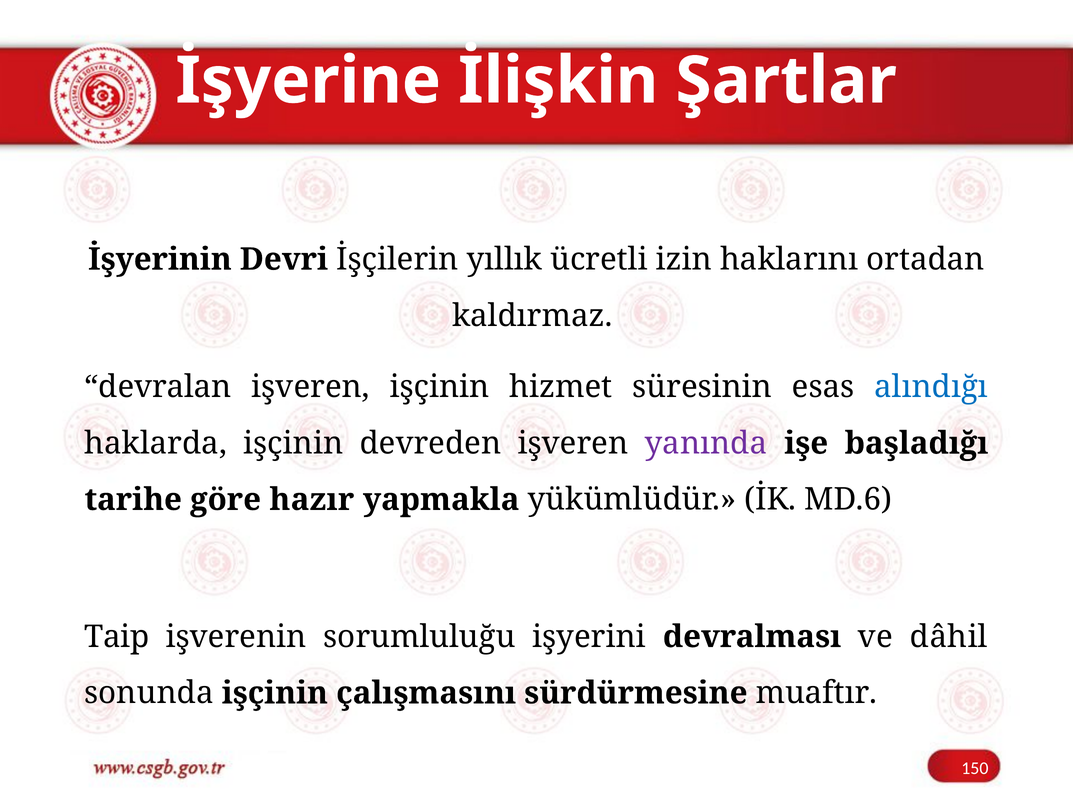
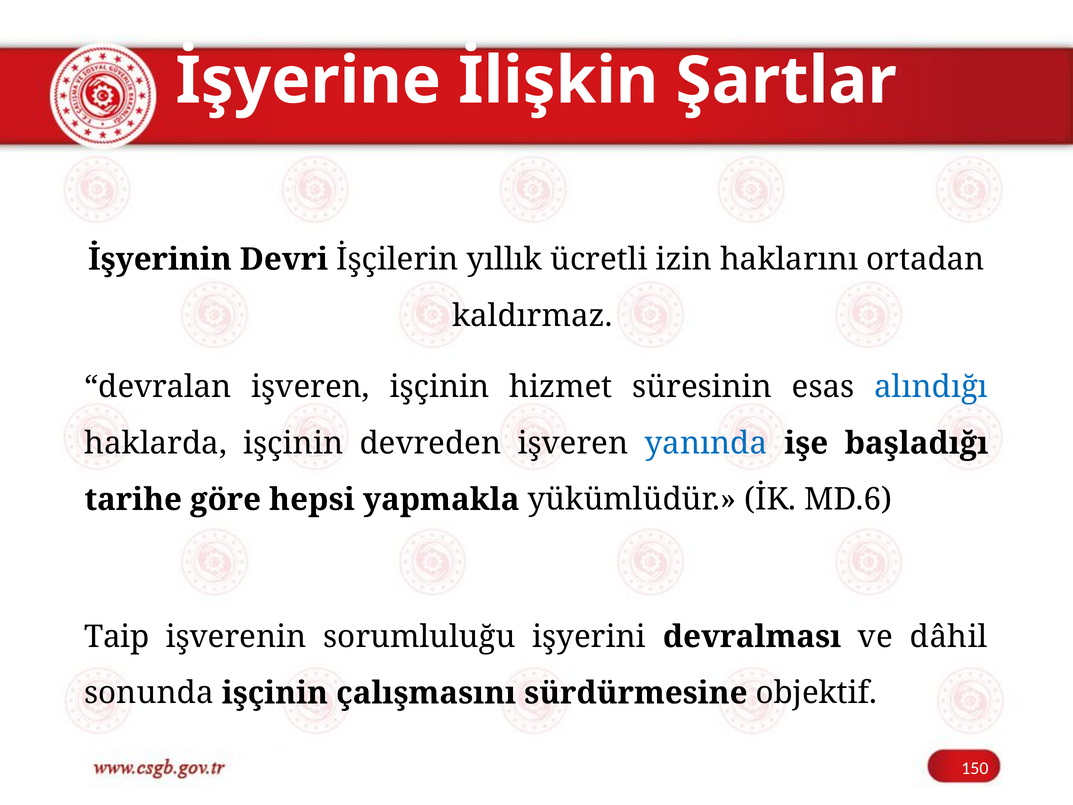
yanında colour: purple -> blue (706, 443)
hazır: hazır -> hepsi (312, 499)
muaftır: muaftır -> objektif (816, 693)
